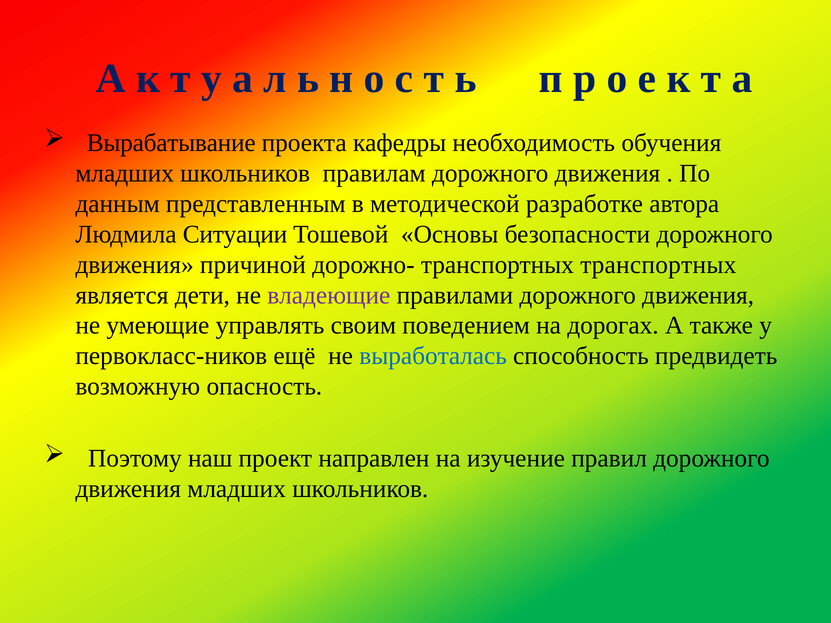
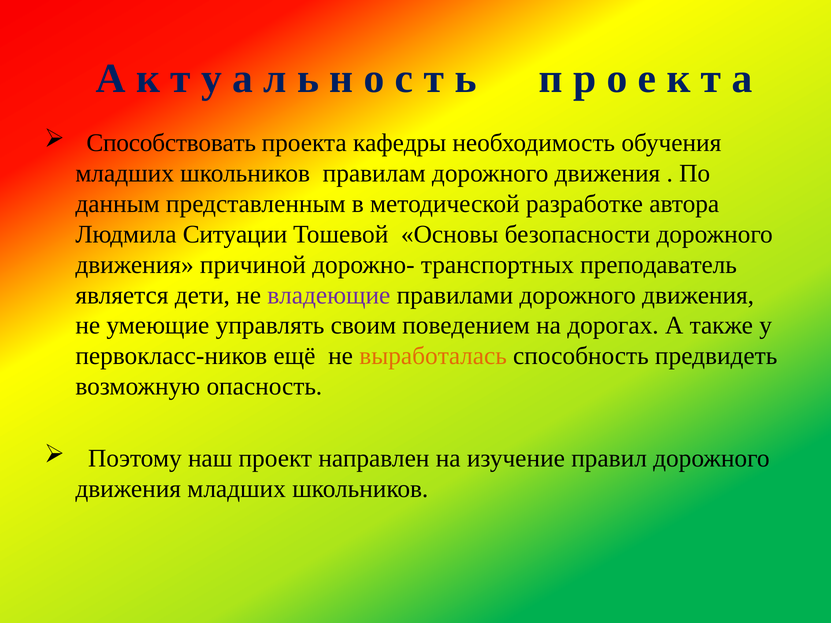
Вырабатывание: Вырабатывание -> Способствовать (171, 143)
транспортных транспортных: транспортных -> преподаватель (659, 265)
выработалась colour: blue -> orange (433, 356)
